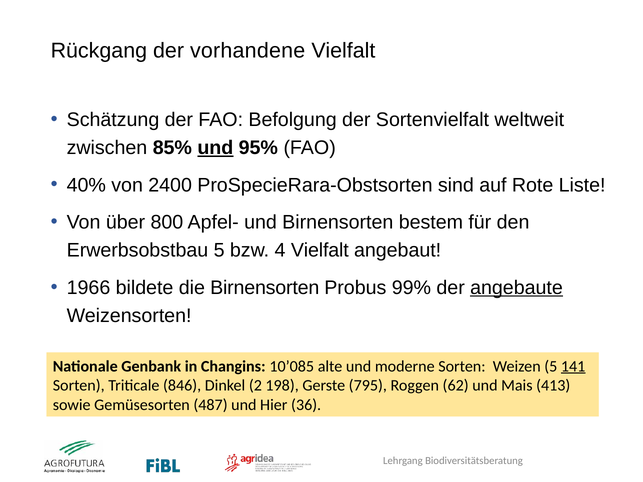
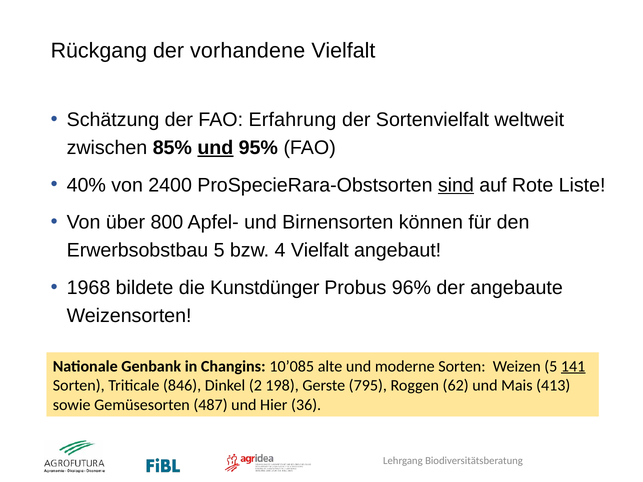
Befolgung: Befolgung -> Erfahrung (292, 120)
sind underline: none -> present (456, 185)
bestem: bestem -> können (431, 222)
1966: 1966 -> 1968 (89, 288)
die Birnensorten: Birnensorten -> Kunstdünger (265, 288)
99%: 99% -> 96% (411, 288)
angebaute underline: present -> none (516, 288)
